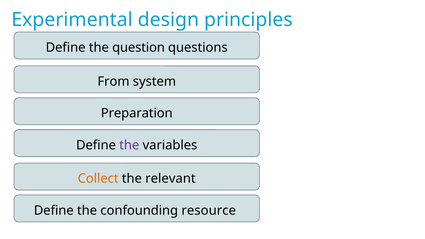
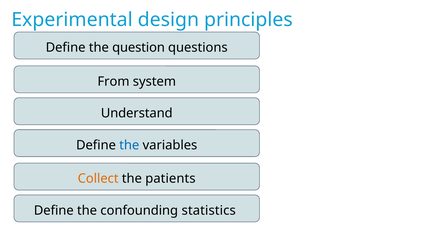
Preparation: Preparation -> Understand (137, 113)
the colour: purple -> blue (129, 145)
relevant: relevant -> patients (170, 179)
resource: resource -> statistics (209, 211)
